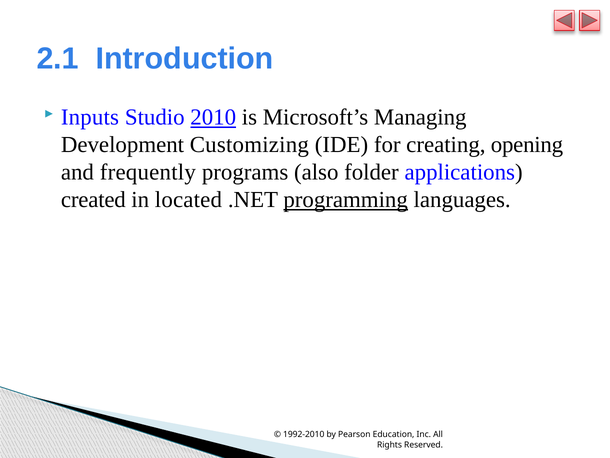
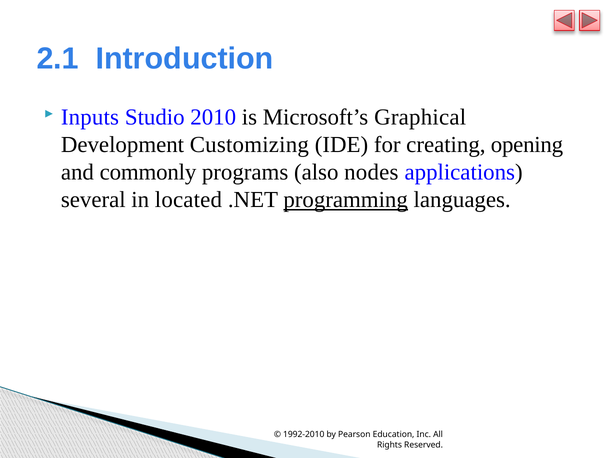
2010 underline: present -> none (213, 117)
Managing: Managing -> Graphical (420, 117)
frequently: frequently -> commonly (148, 172)
folder: folder -> nodes (371, 172)
created: created -> several (93, 200)
